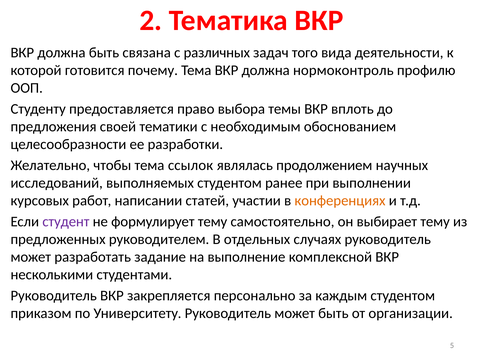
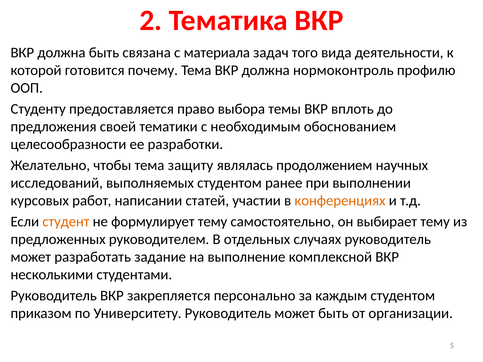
различных: различных -> материала (217, 53)
ссылок: ссылок -> защиту (191, 165)
студент colour: purple -> orange (66, 222)
